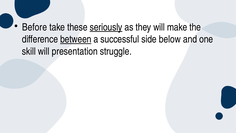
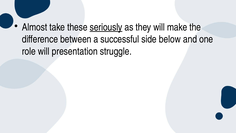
Before: Before -> Almost (35, 27)
between underline: present -> none (76, 39)
skill: skill -> role (29, 51)
